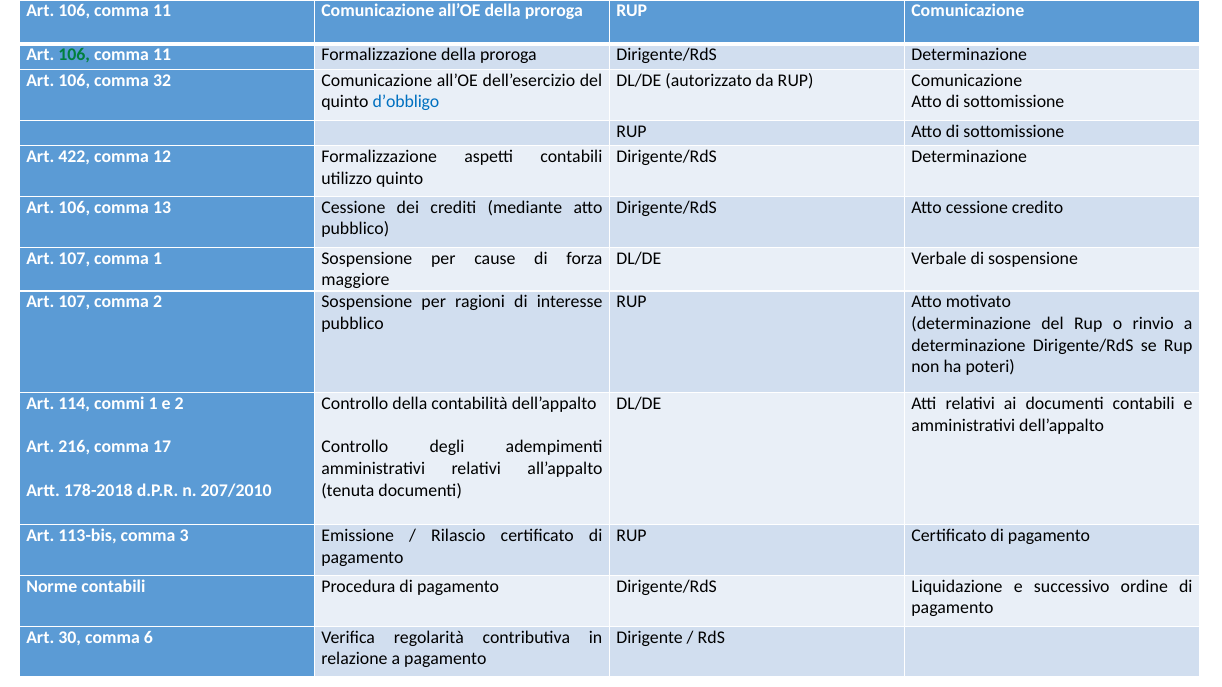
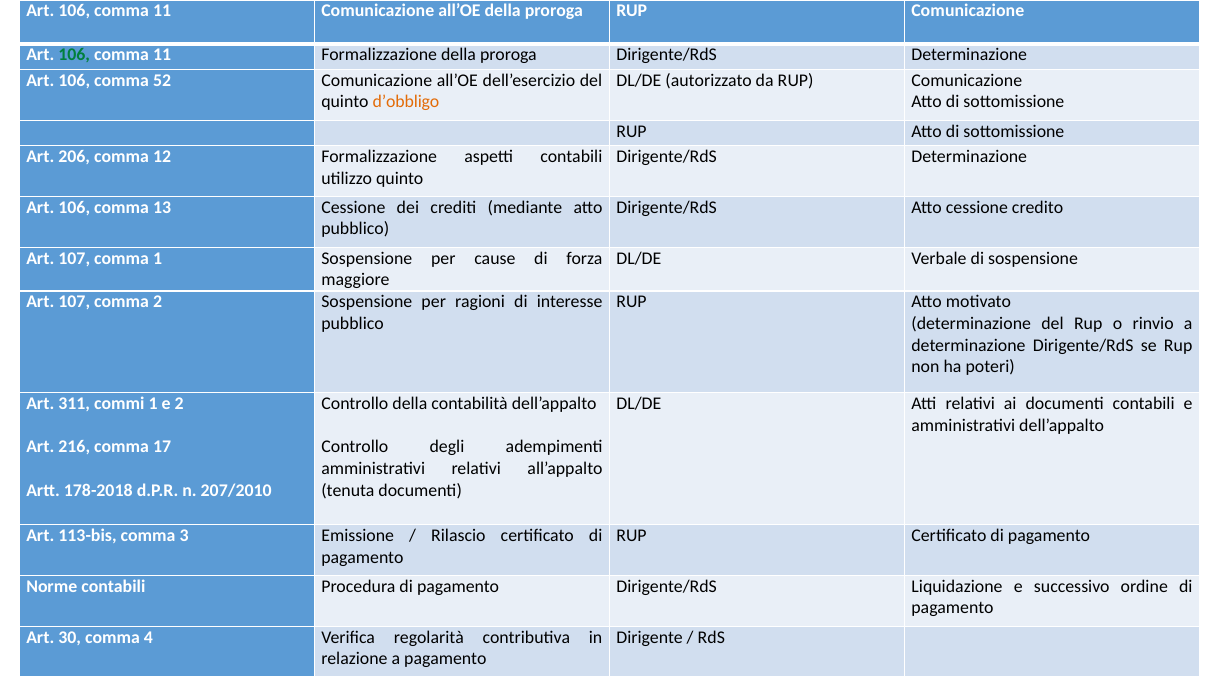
32: 32 -> 52 (162, 80)
d’obbligo colour: blue -> orange (406, 102)
422: 422 -> 206 (74, 157)
114: 114 -> 311 (74, 404)
6: 6 -> 4 (148, 638)
